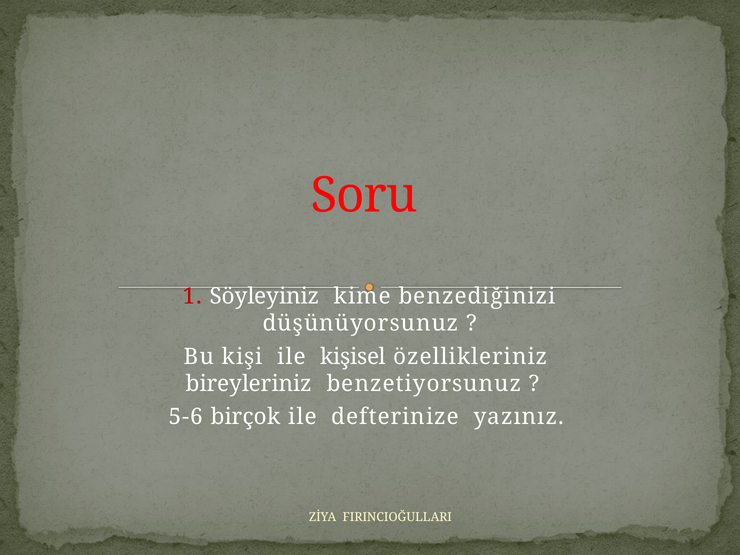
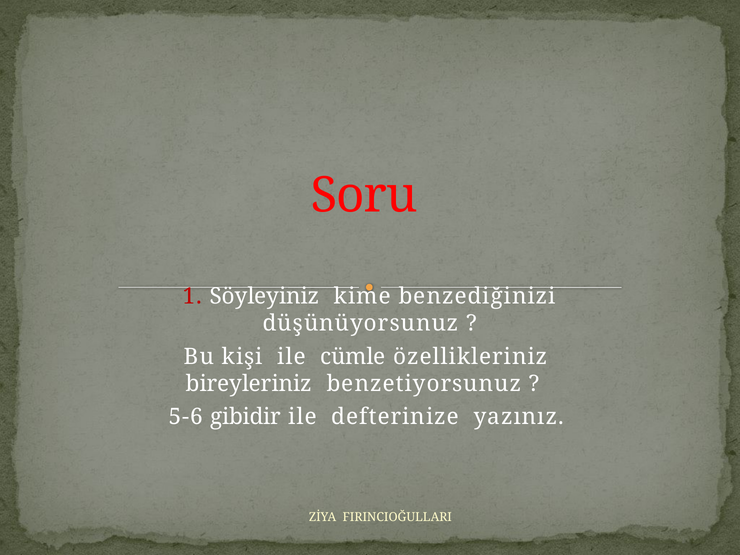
kişisel: kişisel -> cümle (353, 357)
birçok: birçok -> gibidir (246, 417)
